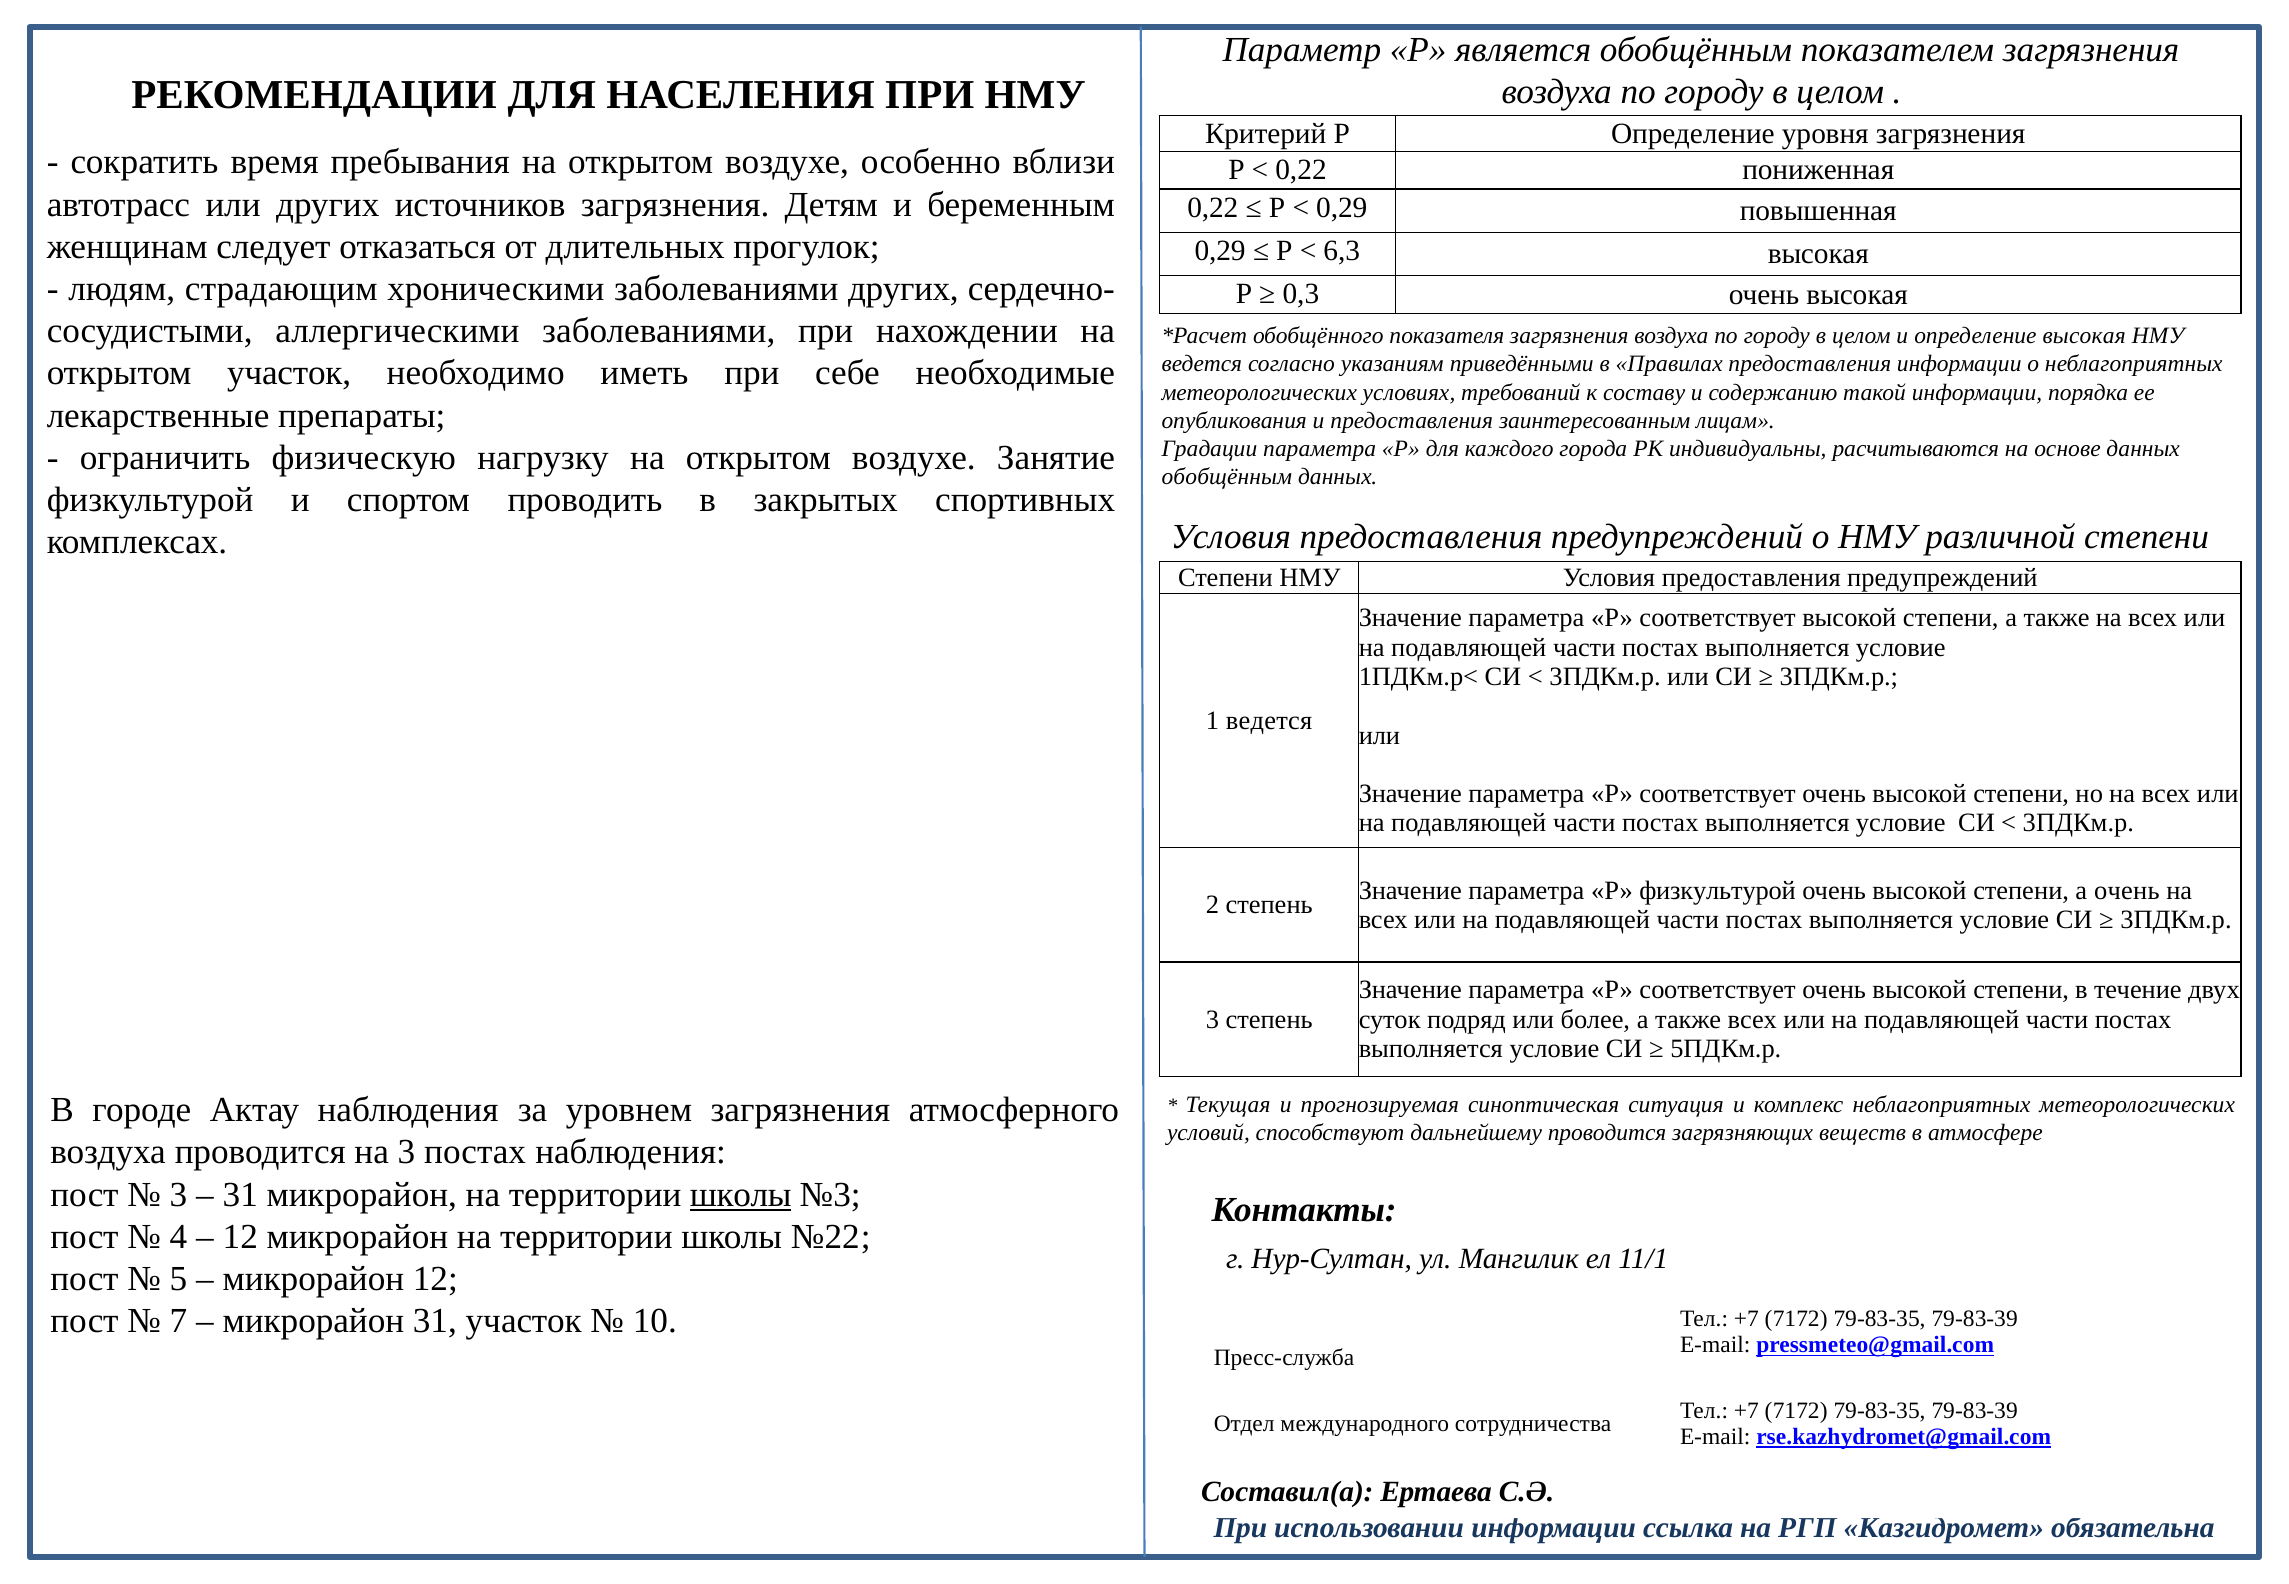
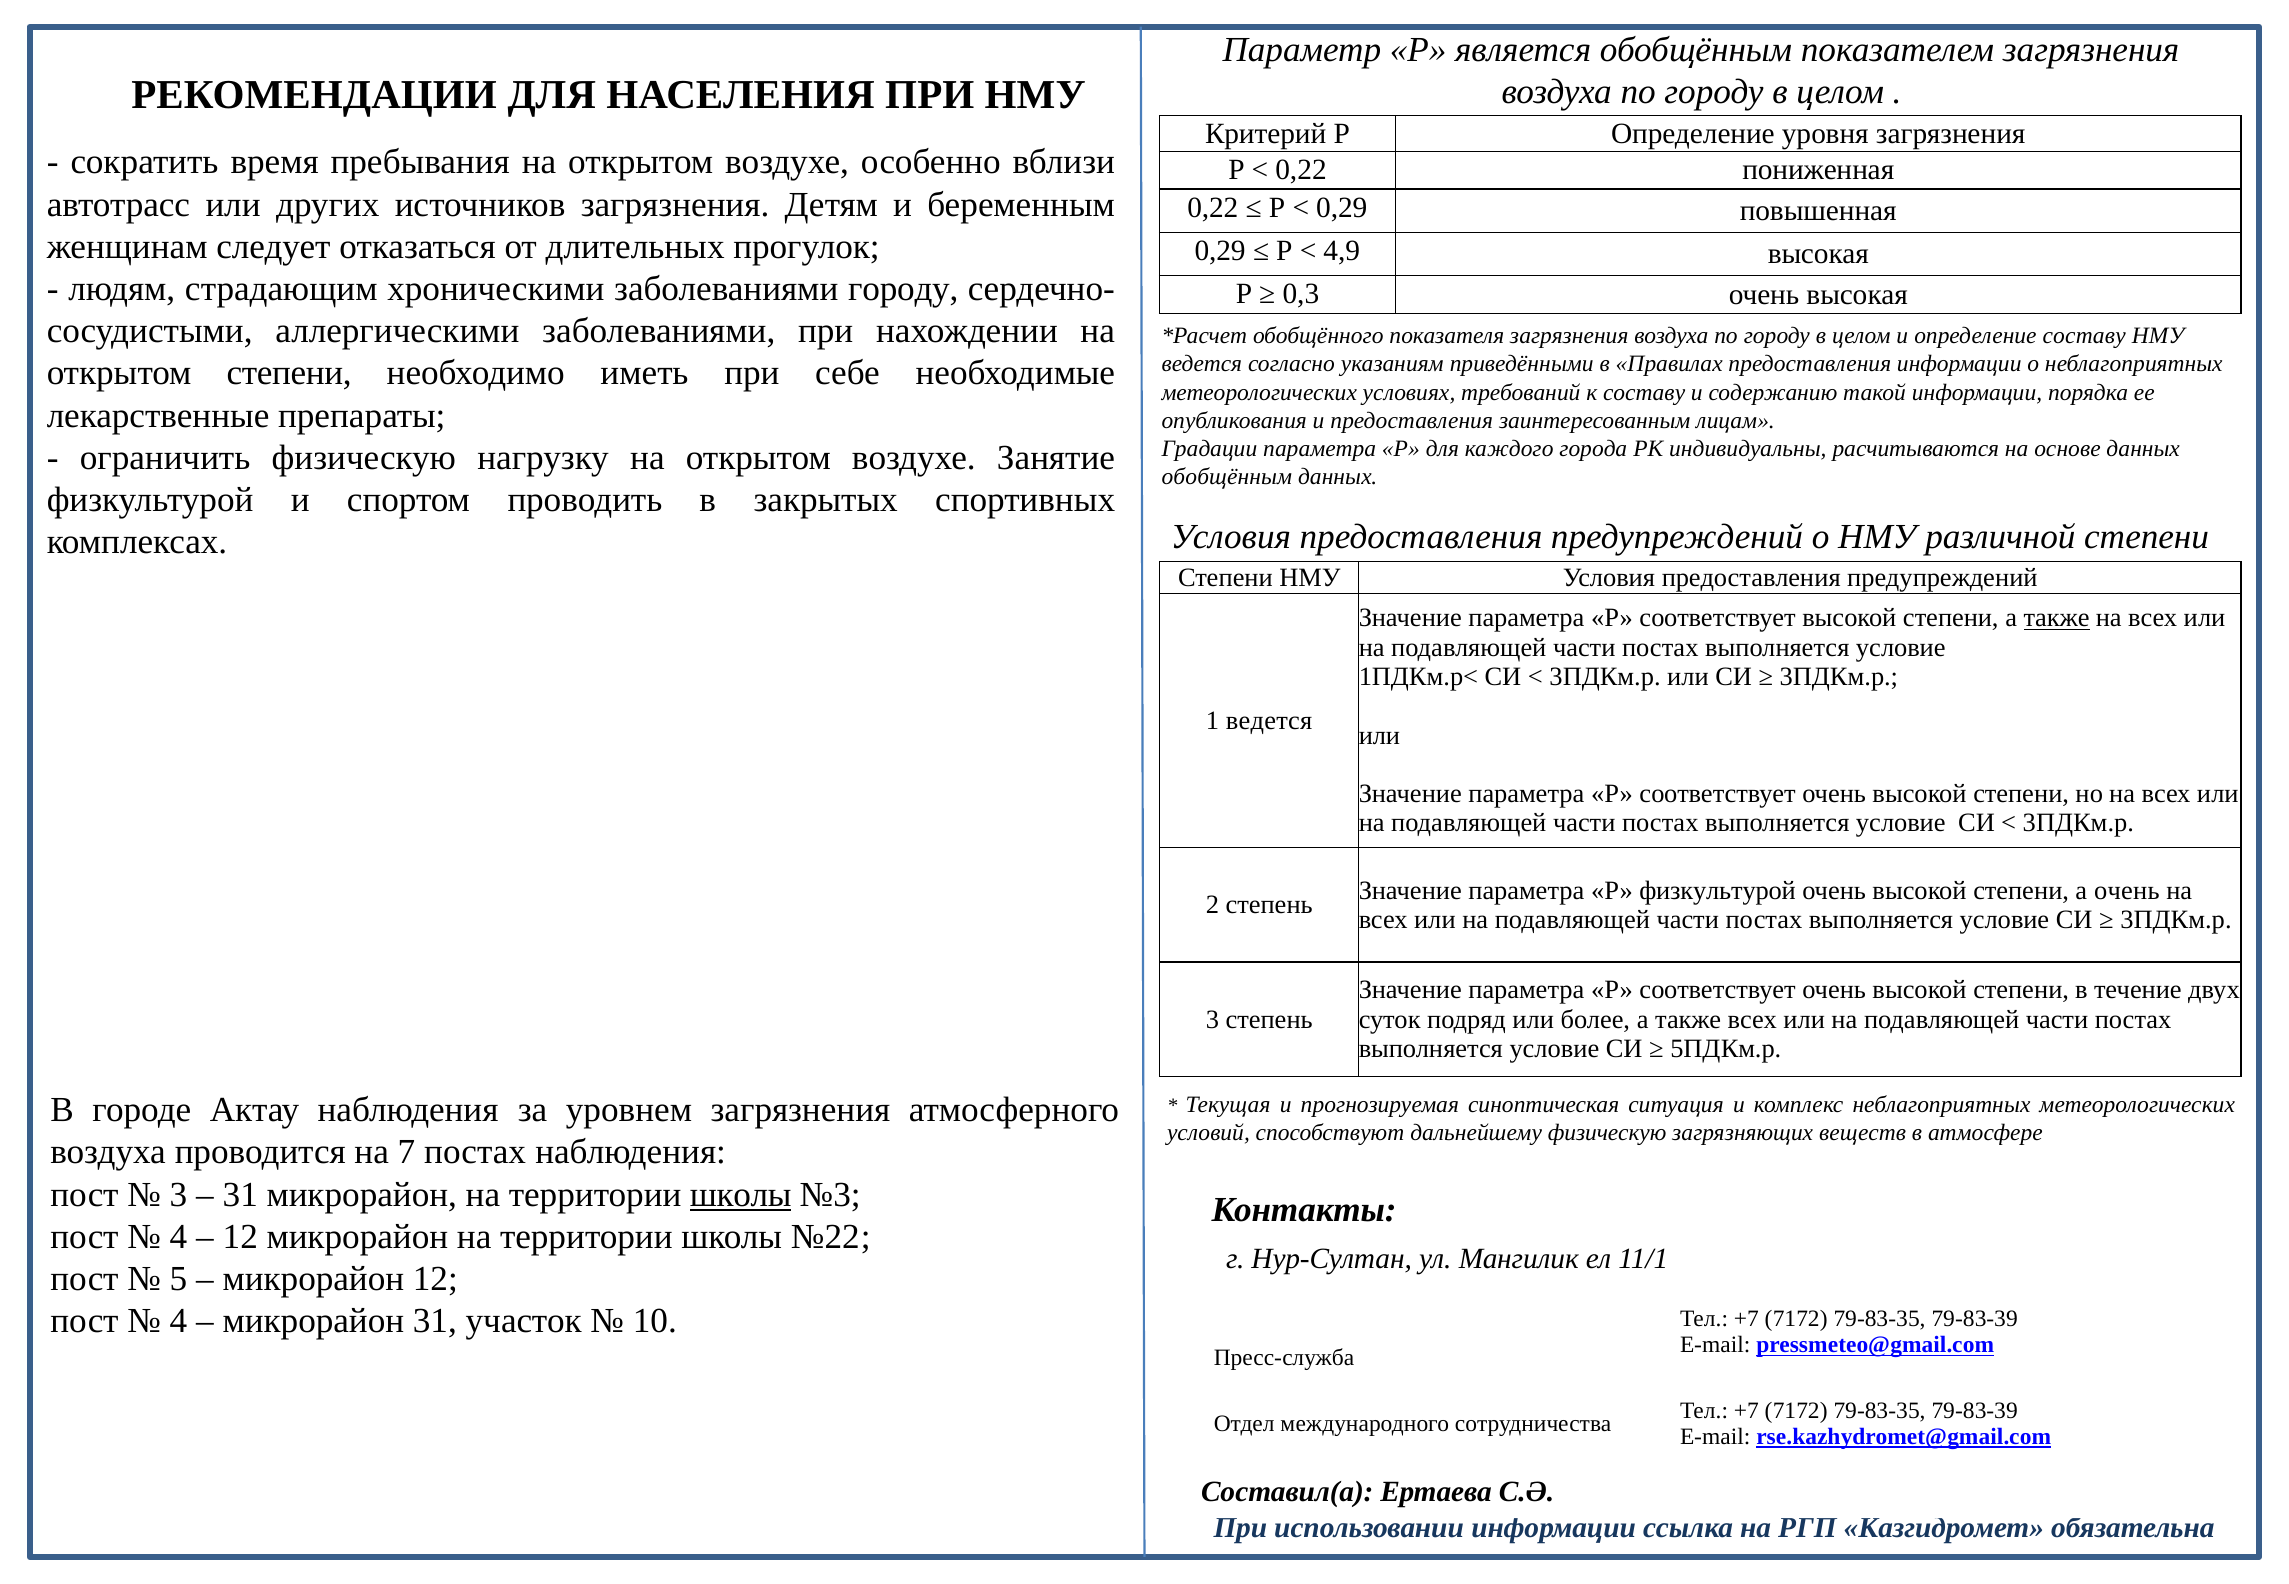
6,3: 6,3 -> 4,9 (1342, 251)
заболеваниями других: других -> городу (903, 289)
определение высокая: высокая -> составу (2084, 336)
открытом участок: участок -> степени (289, 374)
также underline: none -> present (2057, 618)
дальнейшему проводится: проводится -> физическую (1607, 1133)
на 3: 3 -> 7 (407, 1153)
7: 7 -> 4 (178, 1322)
